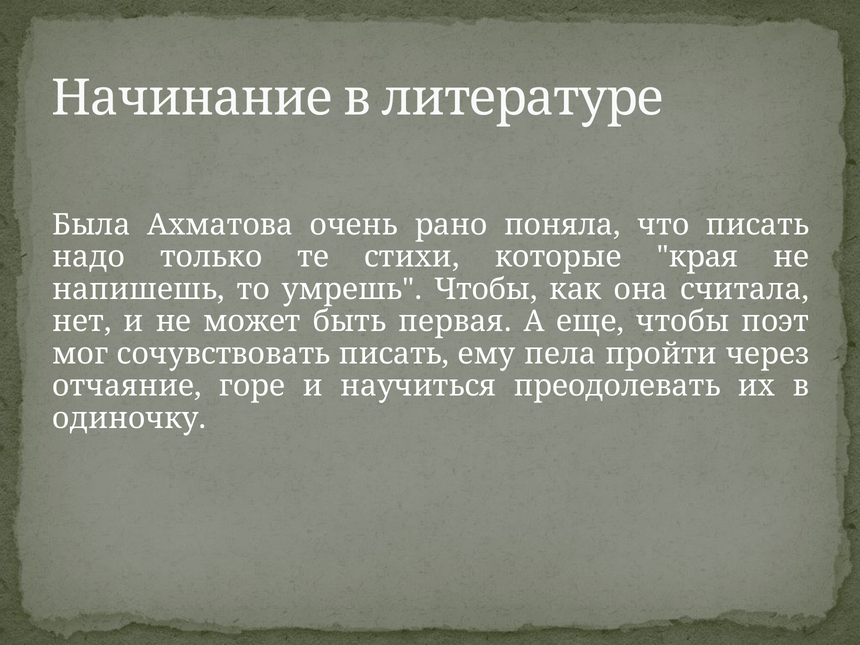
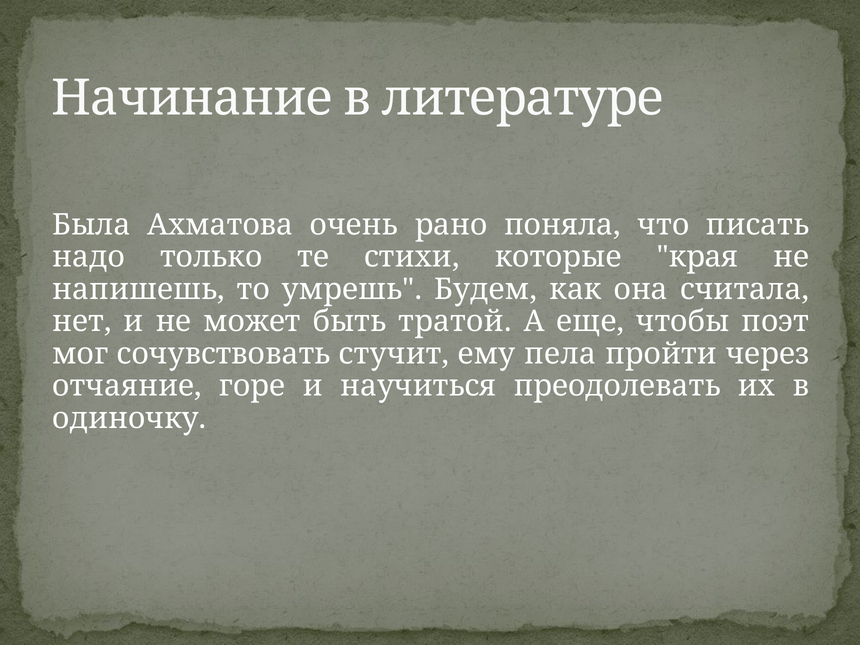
умрешь Чтобы: Чтобы -> Будем (486, 289)
первая: первая -> тратой (455, 322)
сочувствовать писать: писать -> стучит (394, 354)
